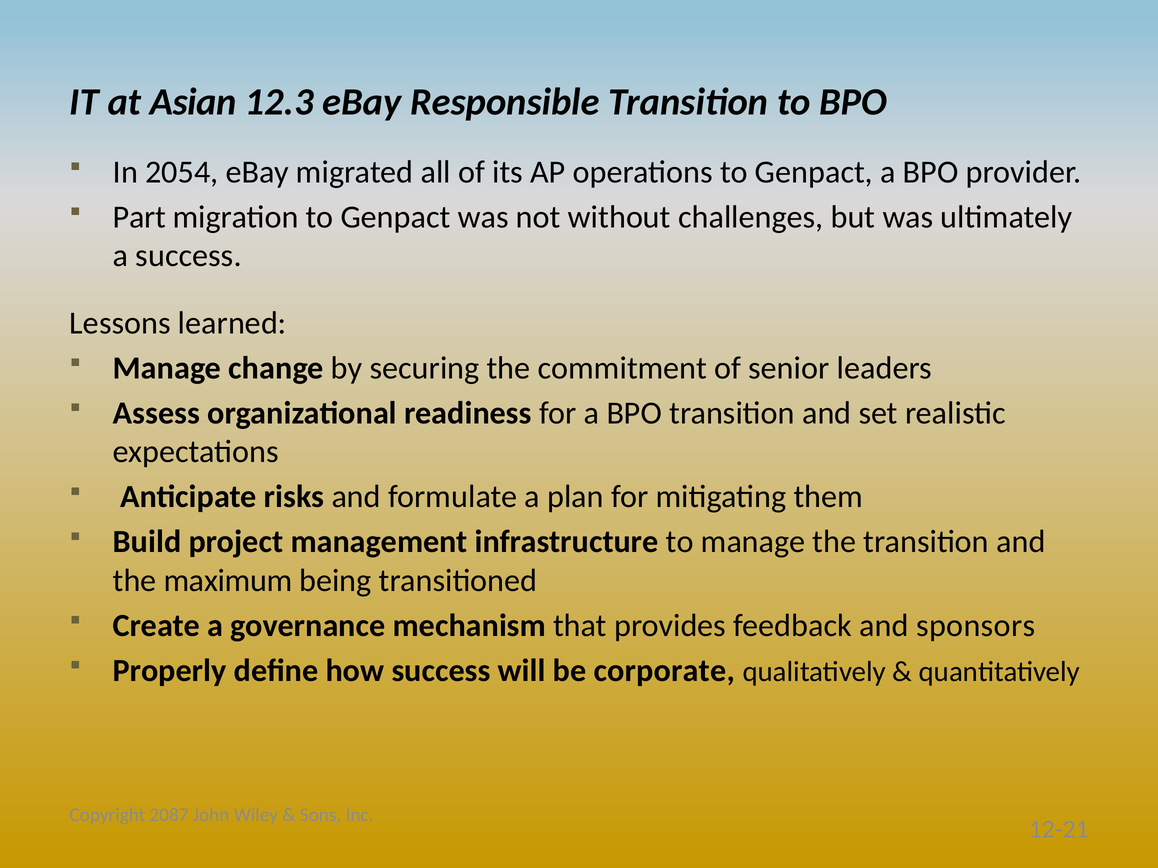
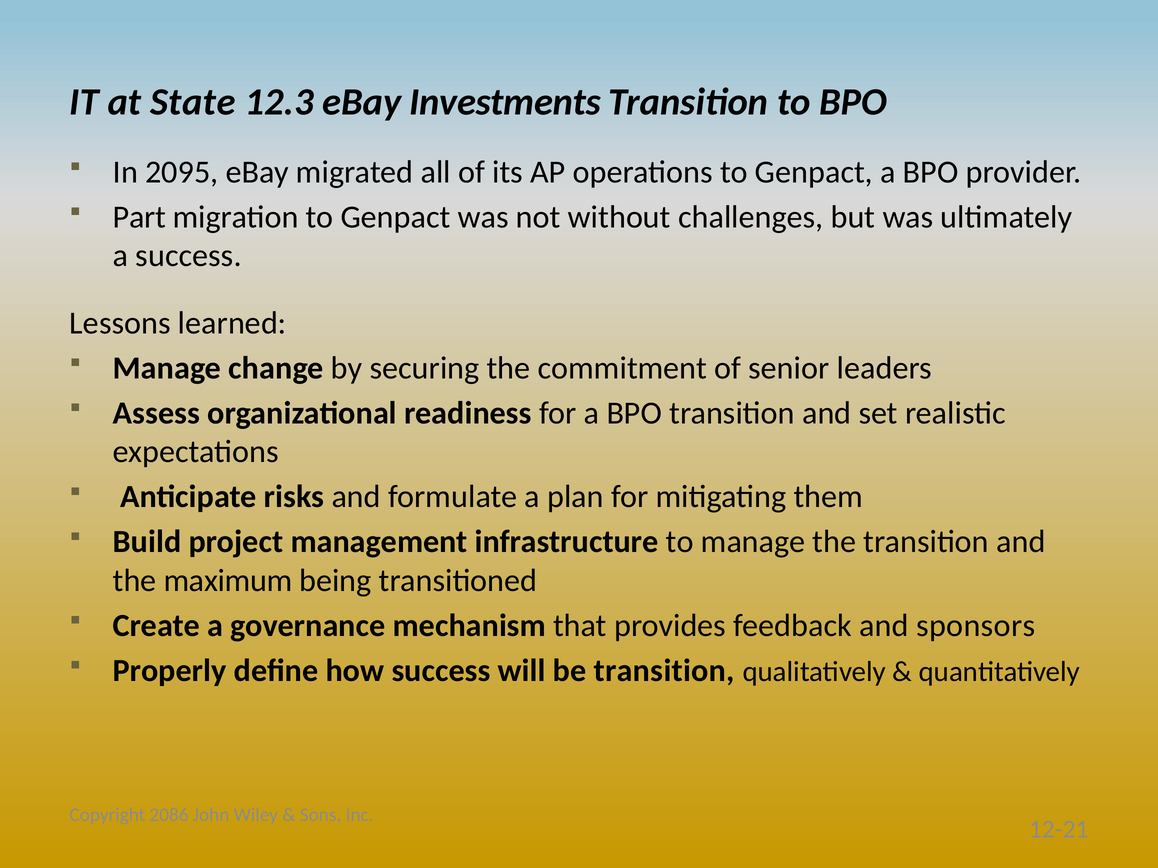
Asian: Asian -> State (193, 102)
Responsible: Responsible -> Investments (505, 102)
2054: 2054 -> 2095 (182, 172)
be corporate: corporate -> transition (664, 671)
2087: 2087 -> 2086 (169, 816)
